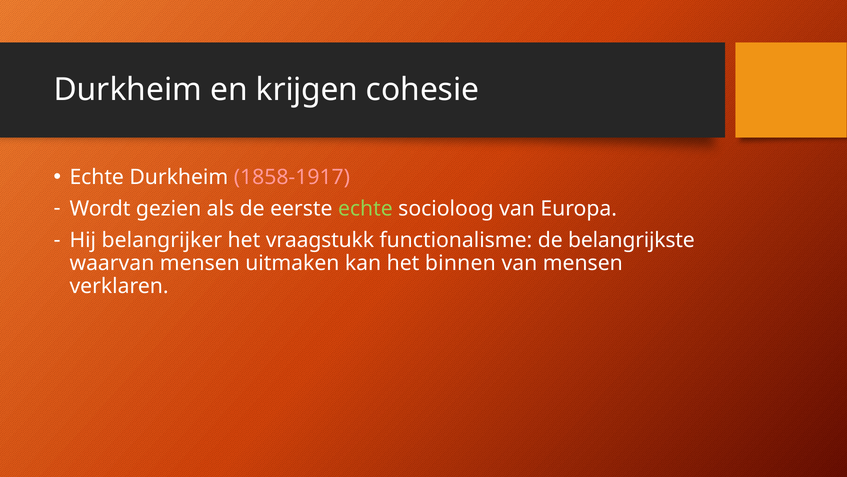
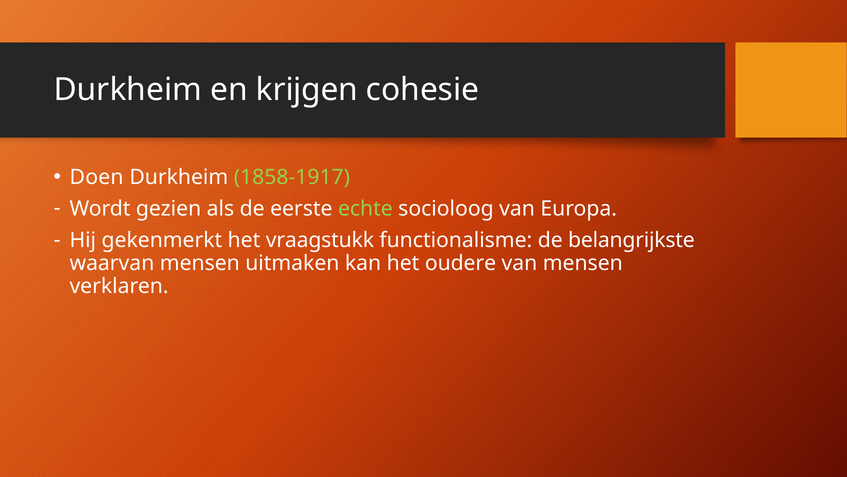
Echte: Echte -> Doen (97, 177)
1858-1917 colour: pink -> light green (292, 177)
belangrijker: belangrijker -> gekenmerkt (162, 240)
binnen: binnen -> oudere (461, 263)
